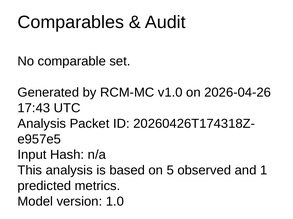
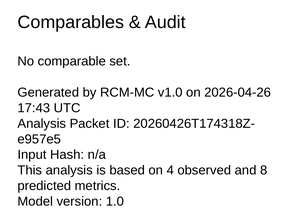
5: 5 -> 4 (170, 171)
1: 1 -> 8 (264, 171)
